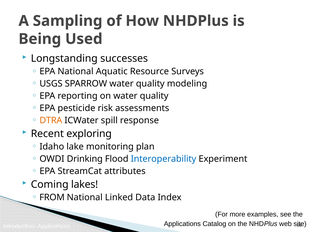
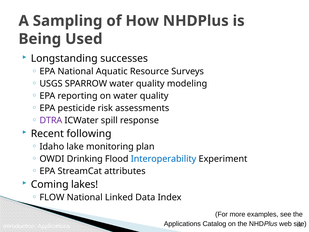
DTRA colour: orange -> purple (51, 120)
exploring: exploring -> following (89, 134)
FROM: FROM -> FLOW (52, 197)
